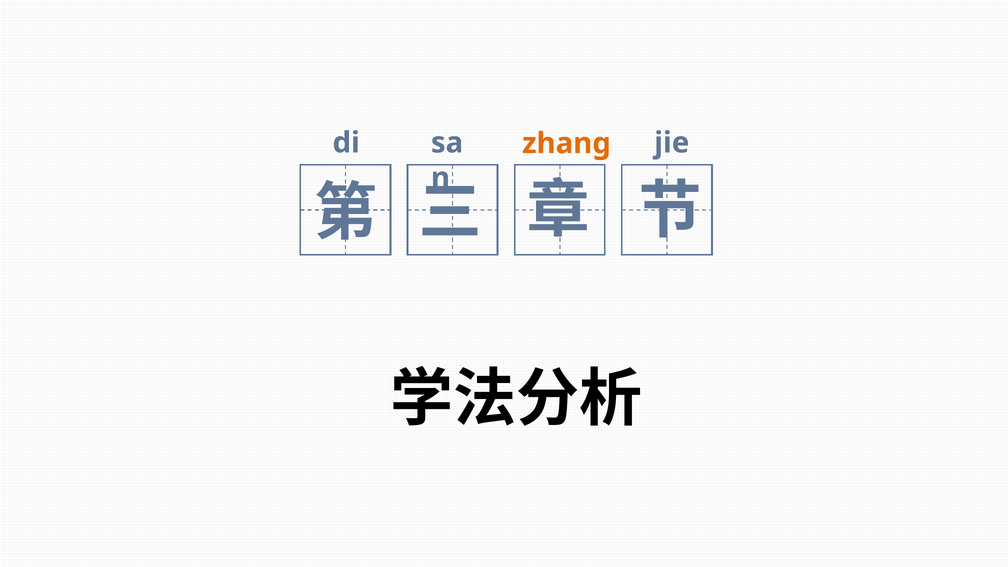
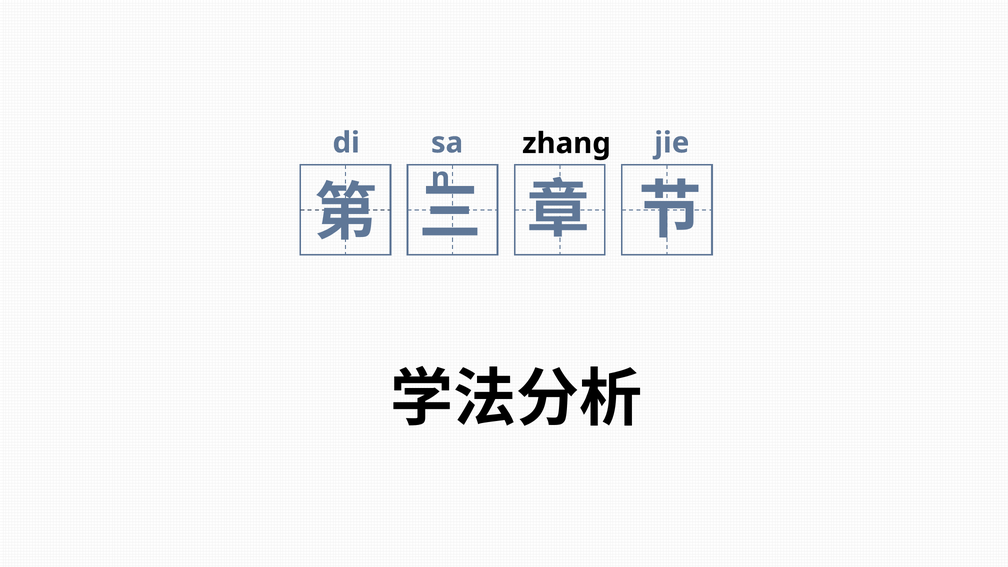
zhang colour: orange -> black (566, 143)
